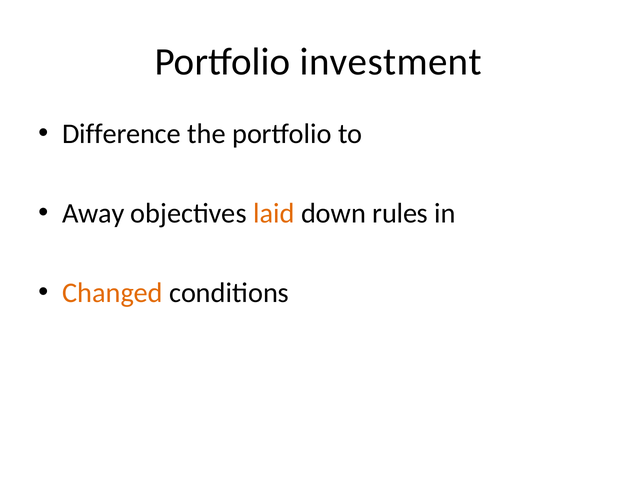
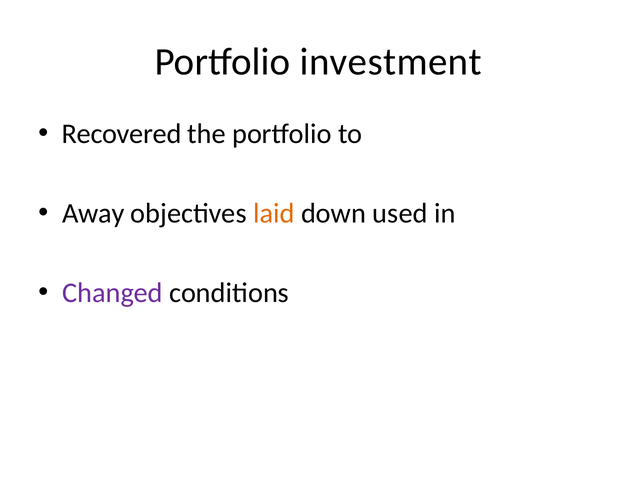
Difference: Difference -> Recovered (122, 134)
rules: rules -> used (400, 213)
Changed colour: orange -> purple (113, 293)
